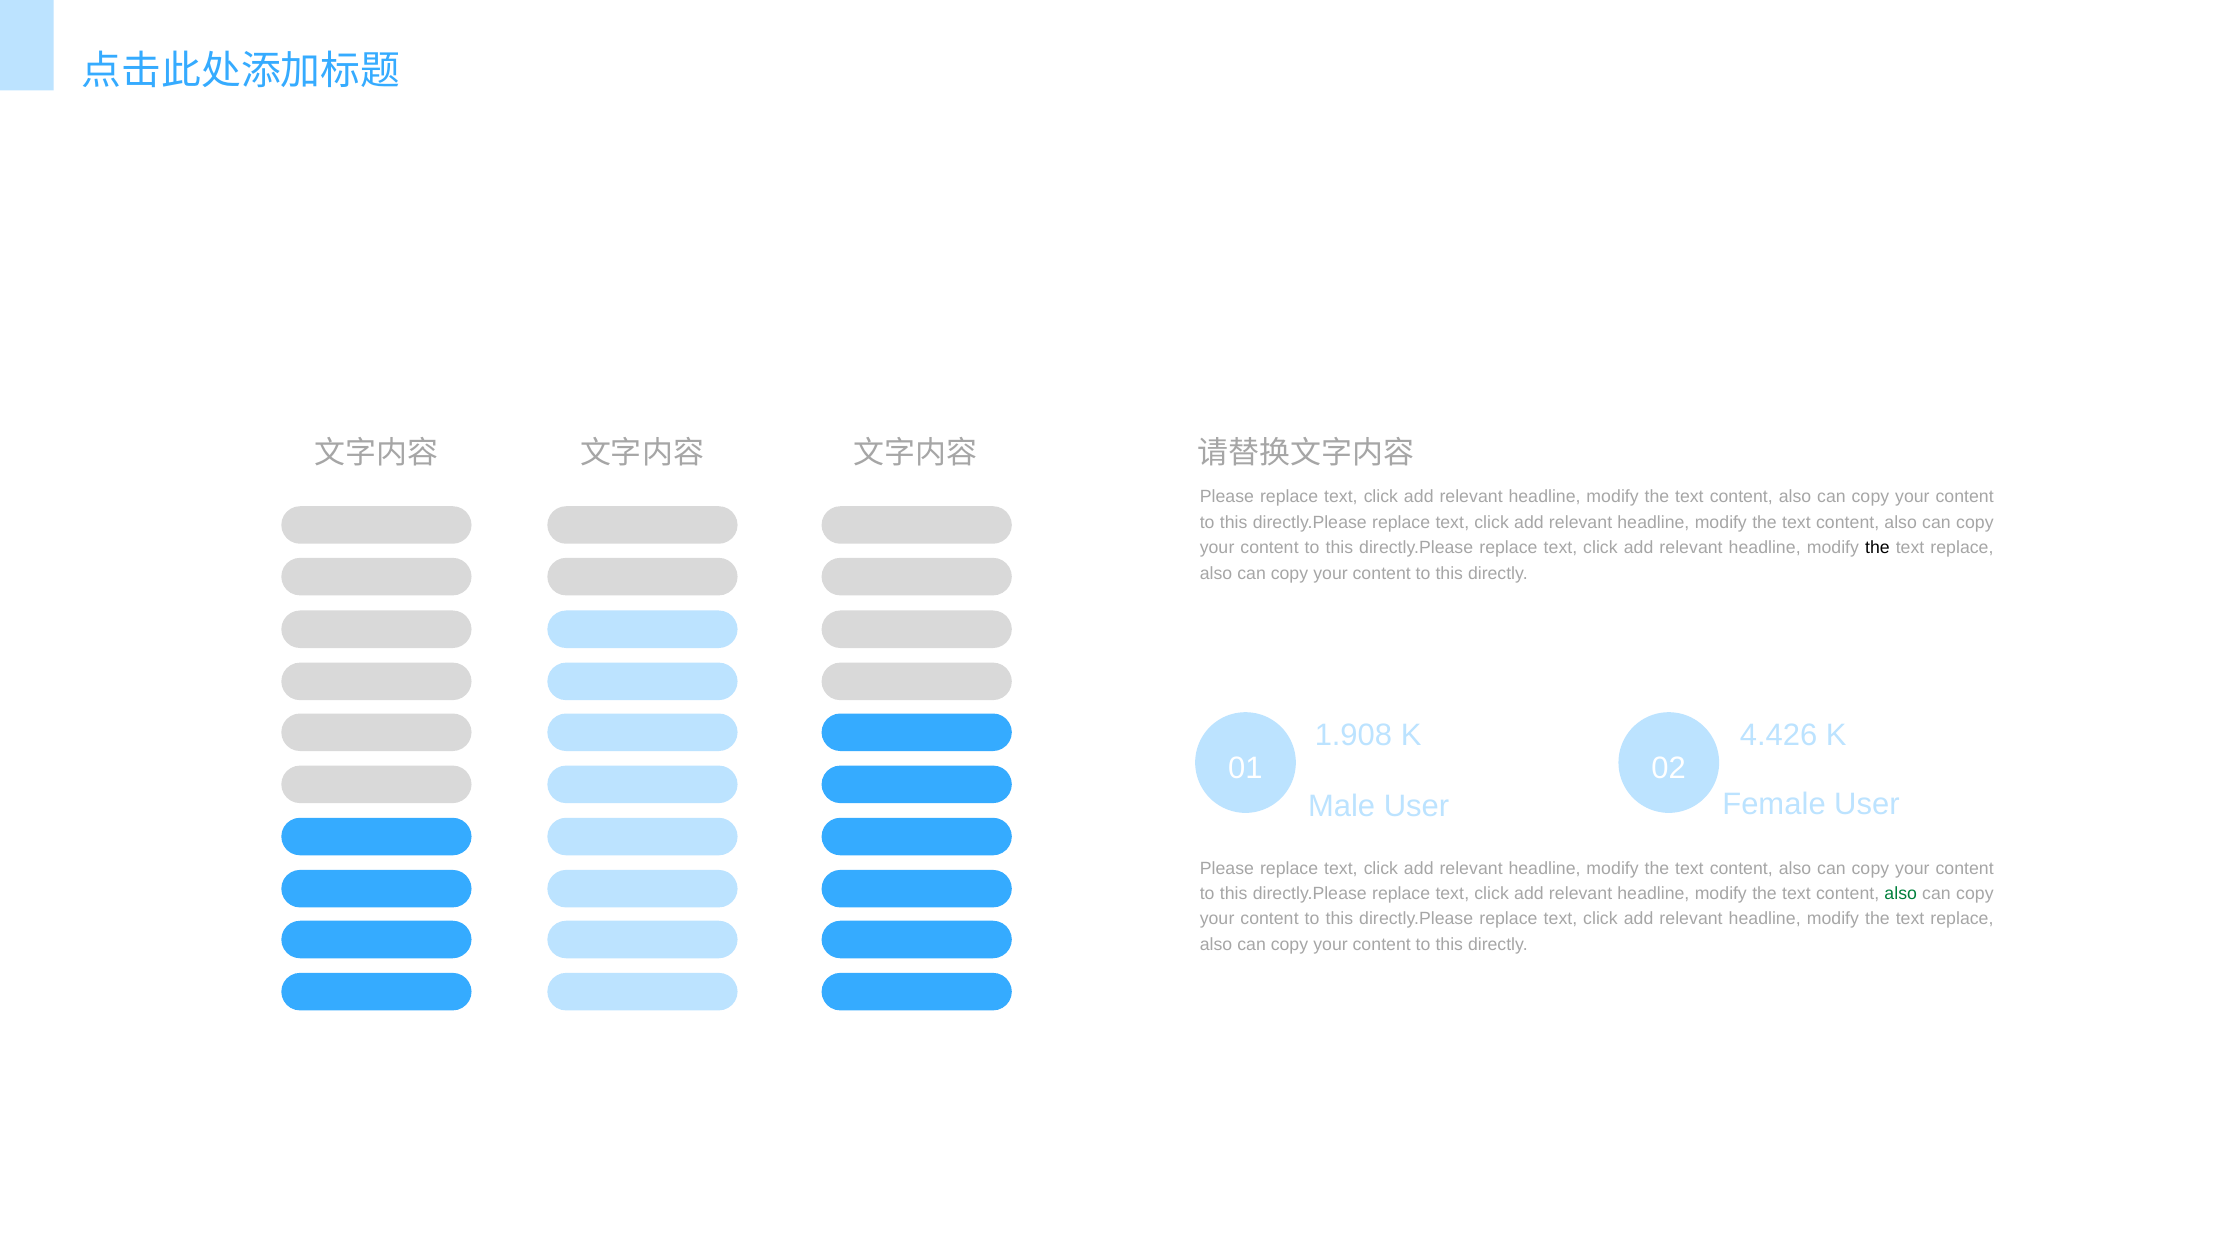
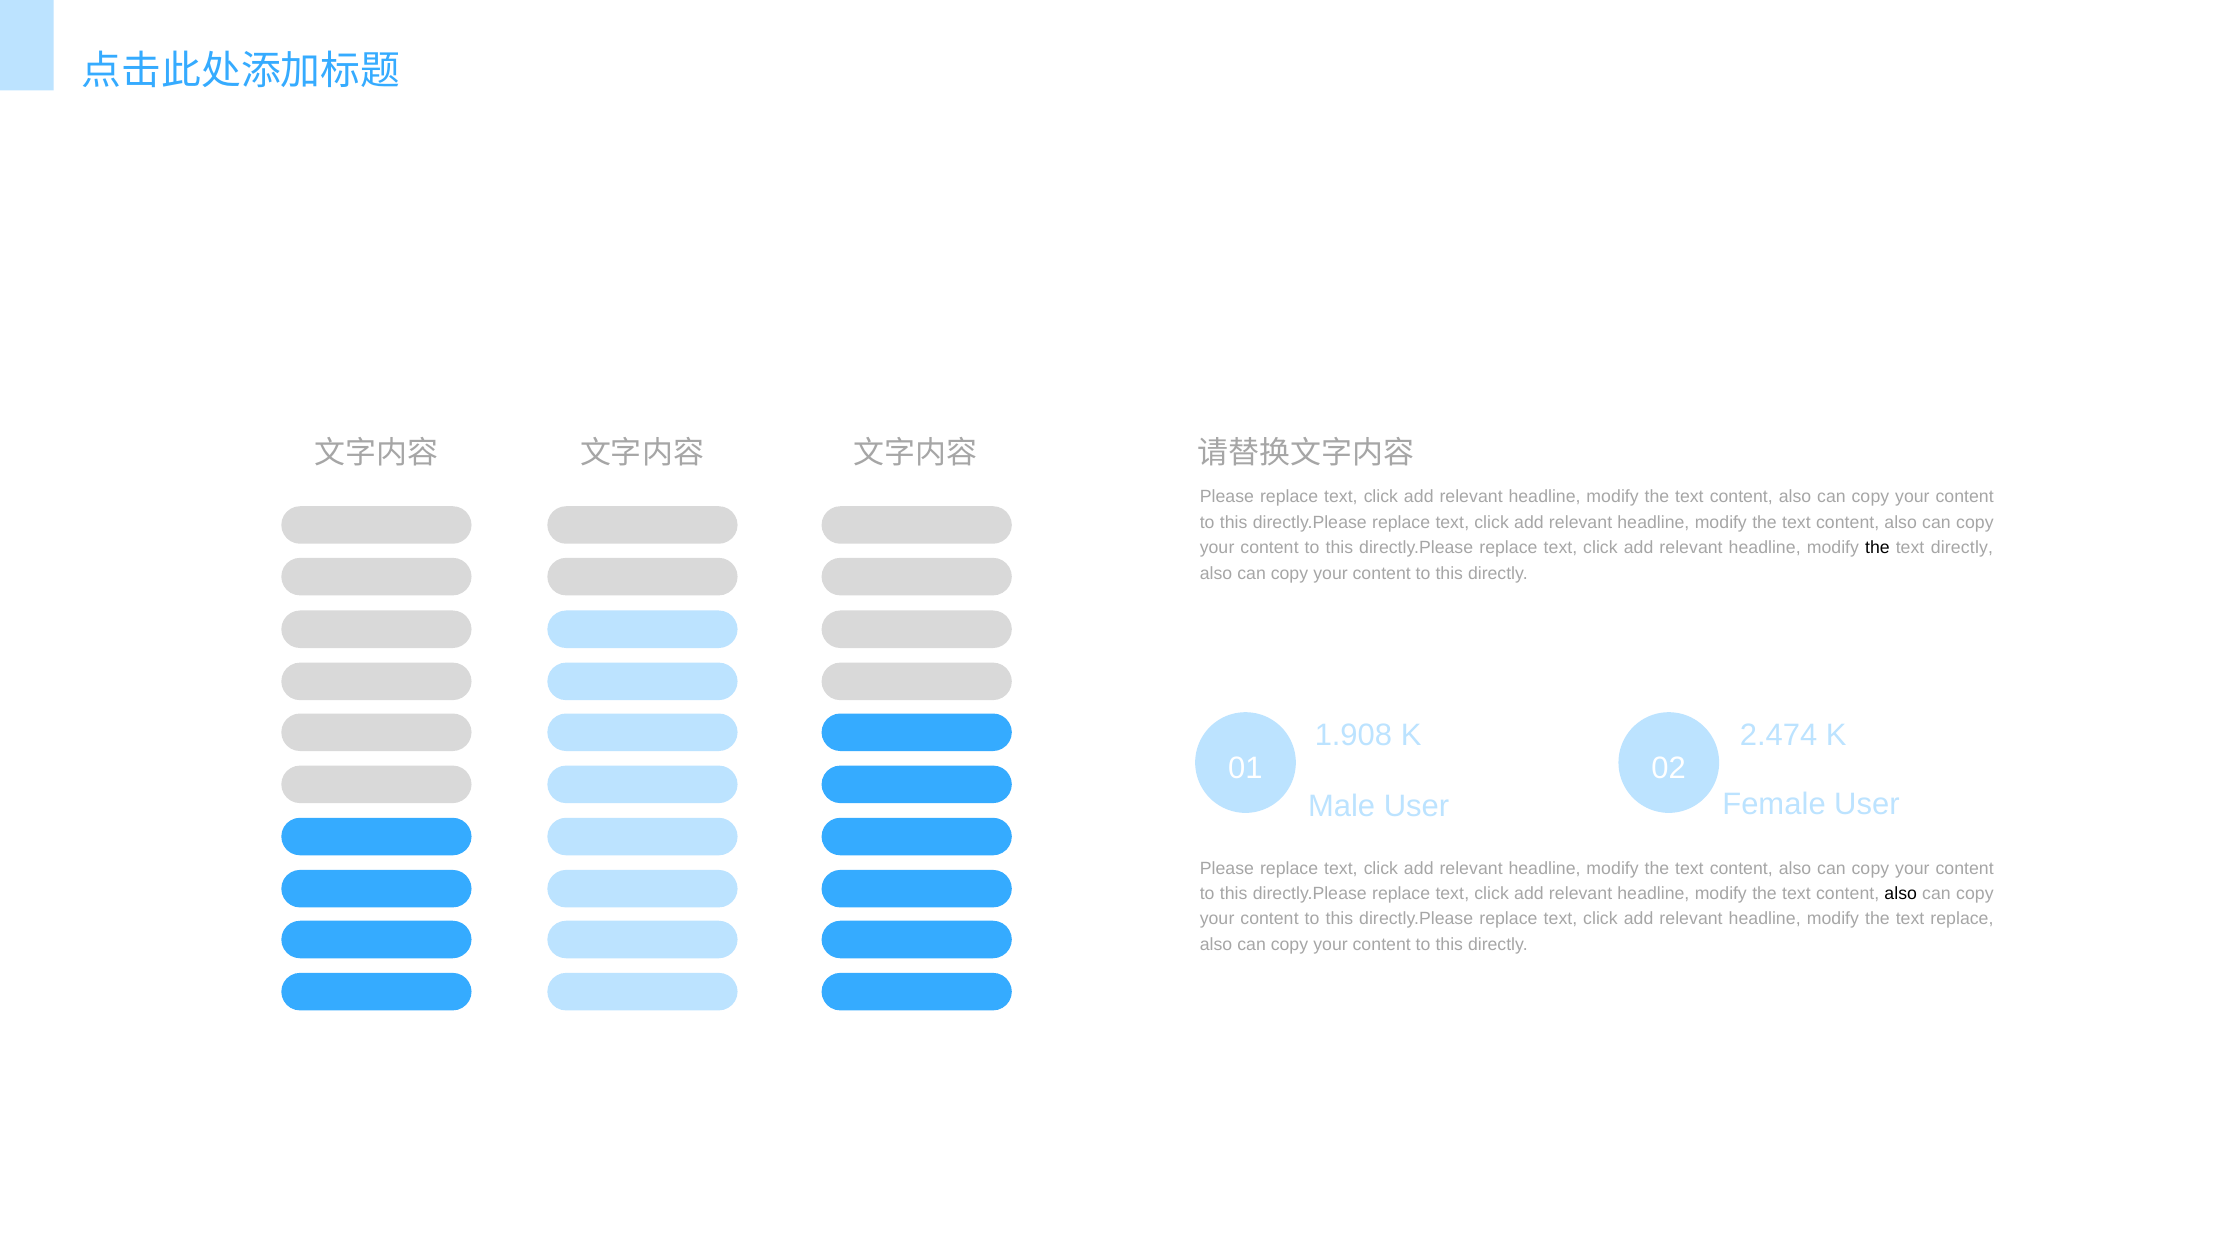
replace: replace -> directly (1962, 548)
4.426: 4.426 -> 2.474 (1779, 736)
also colour: green -> black (1901, 894)
